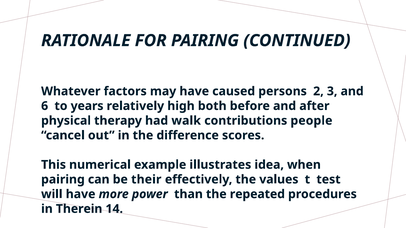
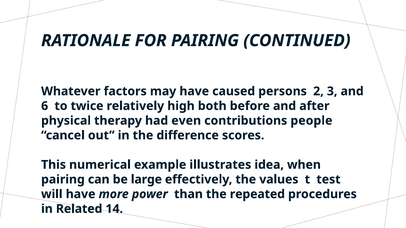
years: years -> twice (87, 106)
walk: walk -> even (186, 121)
their: their -> large (146, 180)
Therein: Therein -> Related (79, 209)
